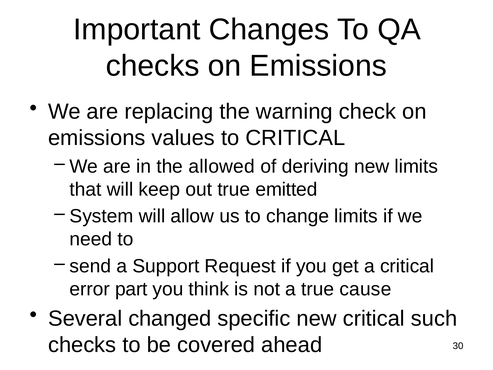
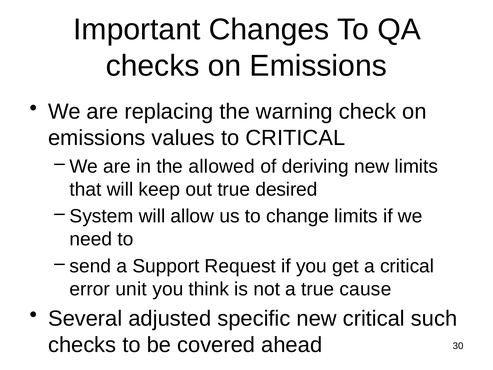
emitted: emitted -> desired (287, 189)
part: part -> unit (131, 289)
changed: changed -> adjusted (170, 318)
